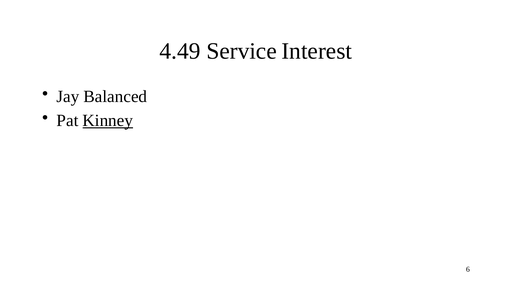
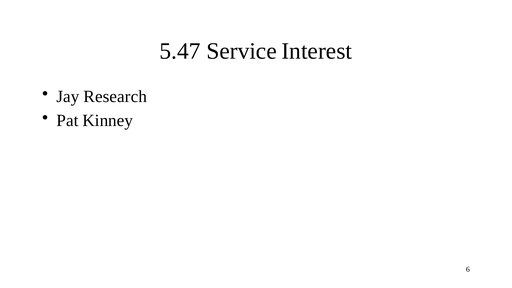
4.49: 4.49 -> 5.47 (180, 51)
Balanced: Balanced -> Research (115, 97)
Kinney underline: present -> none (108, 120)
